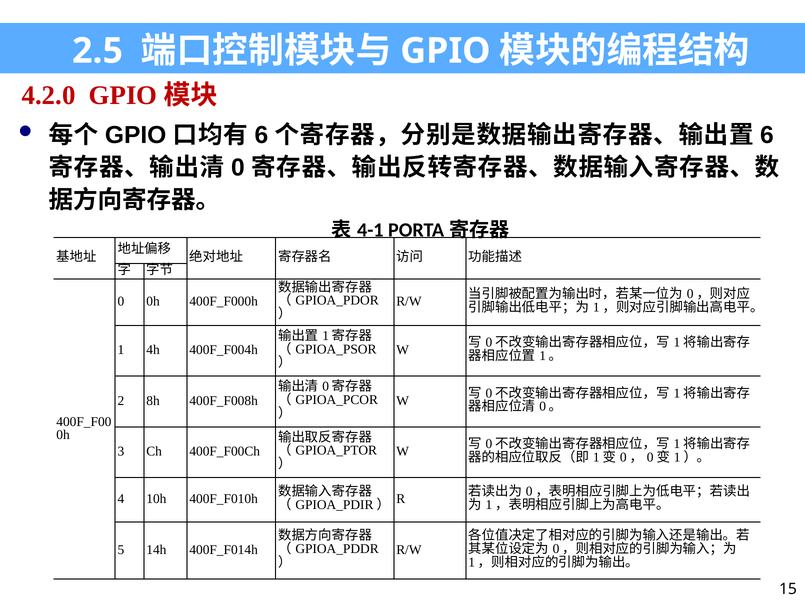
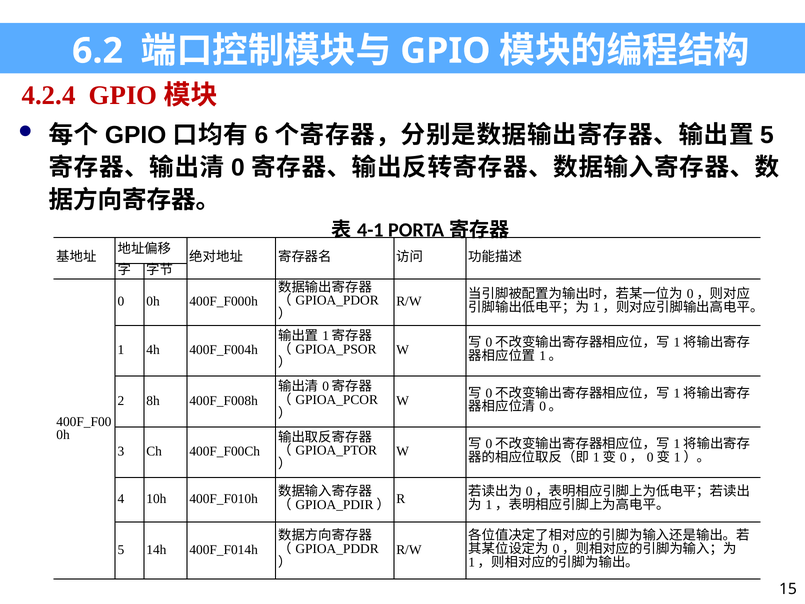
2.5: 2.5 -> 6.2 (98, 51)
4.2.0: 4.2.0 -> 4.2.4 (49, 96)
6: 6 -> 5 (767, 135)
